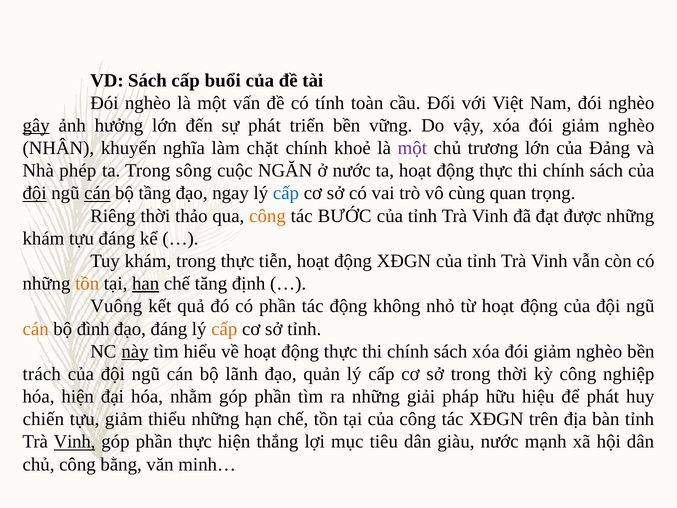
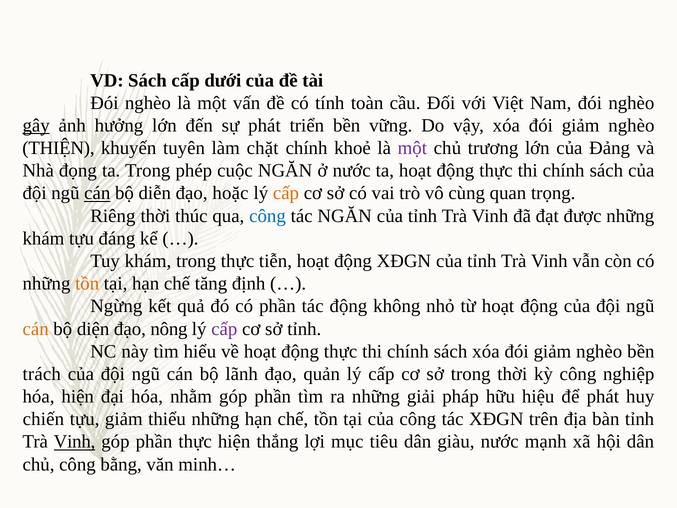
buổi: buổi -> dưới (223, 80)
NHÂN: NHÂN -> THIỆN (58, 148)
nghĩa: nghĩa -> tuyên (184, 148)
phép: phép -> đọng (78, 171)
sông: sông -> phép (194, 171)
đội underline: present -> none (35, 193)
tầng: tầng -> diễn (155, 193)
ngay: ngay -> hoặc (230, 193)
cấp colour: blue -> orange (286, 193)
thảo: thảo -> thúc (191, 216)
công colour: orange -> blue (267, 216)
tác BƯỚC: BƯỚC -> NGĂN (345, 216)
hạn underline: present -> none (146, 283)
Vuông: Vuông -> Ngừng (116, 306)
đình: đình -> diện (93, 329)
đạo đáng: đáng -> nông (169, 329)
cấp colour: orange -> purple (224, 329)
này underline: present -> none (135, 351)
